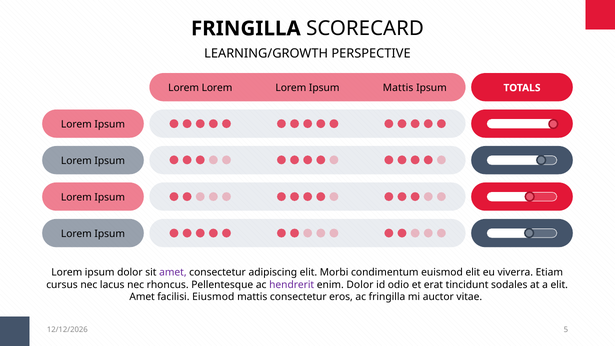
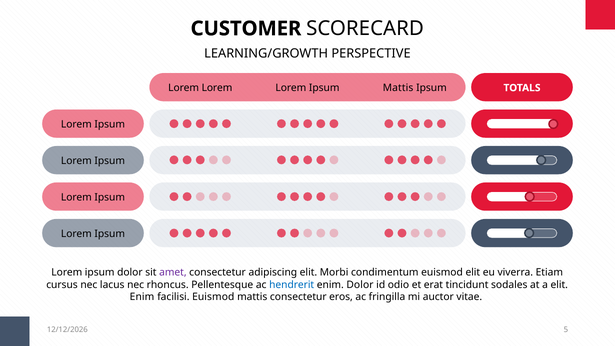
FRINGILLA: FRINGILLA -> CUSTOMER (246, 29)
hendrerit colour: purple -> blue (292, 285)
Amet: Amet -> Enim (142, 297)
facilisi Eiusmod: Eiusmod -> Euismod (213, 297)
